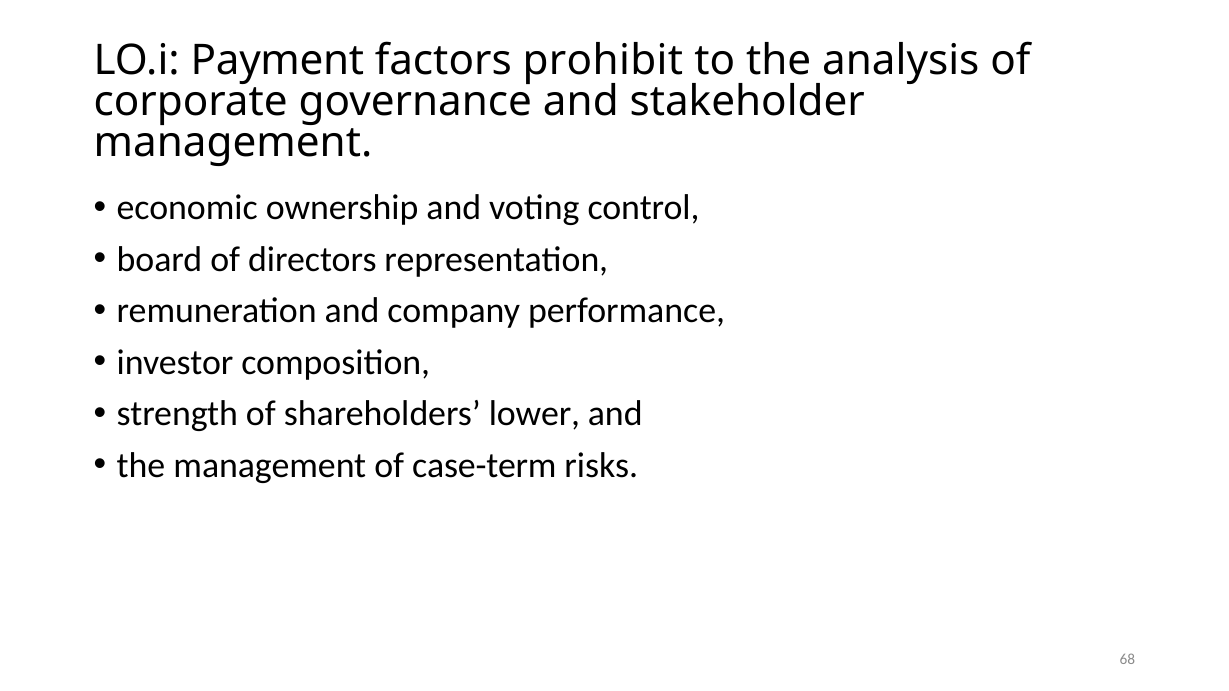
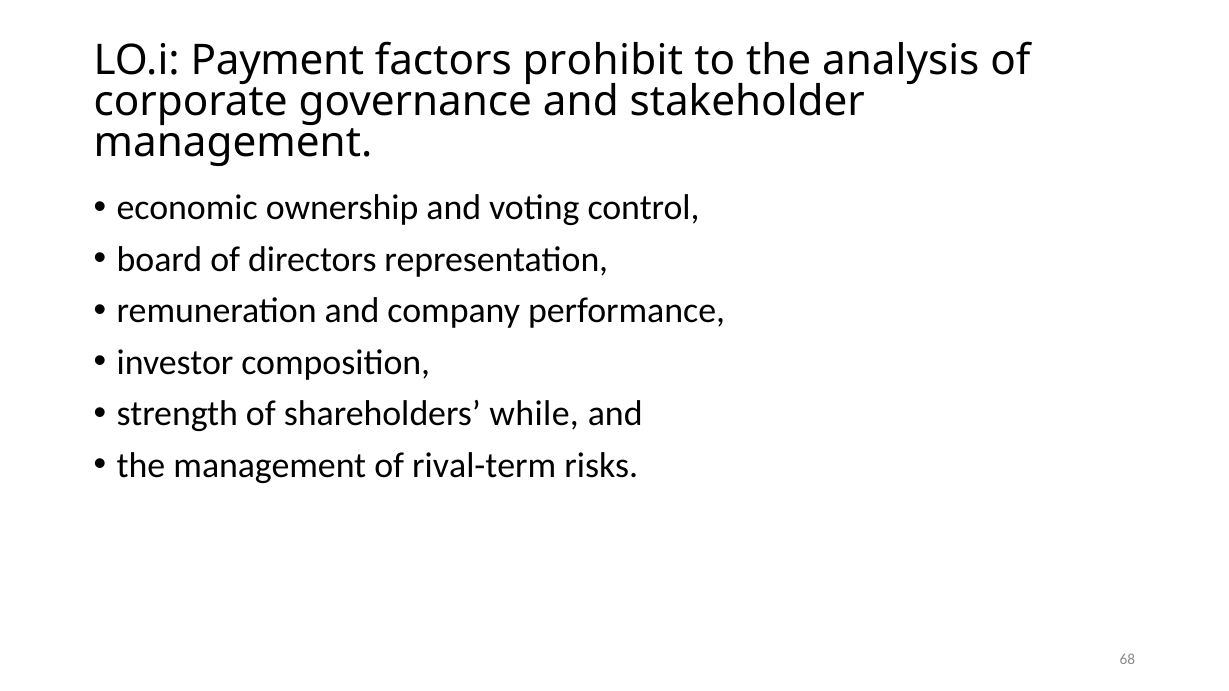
lower: lower -> while (534, 414)
case-term: case-term -> rival-term (484, 465)
